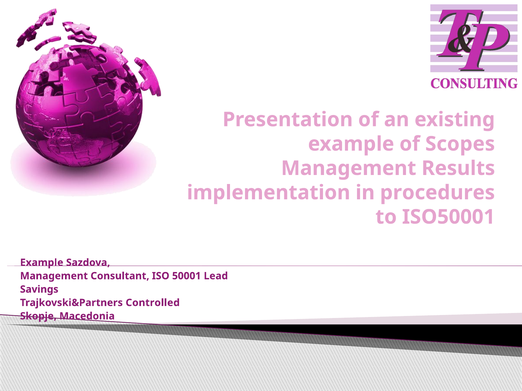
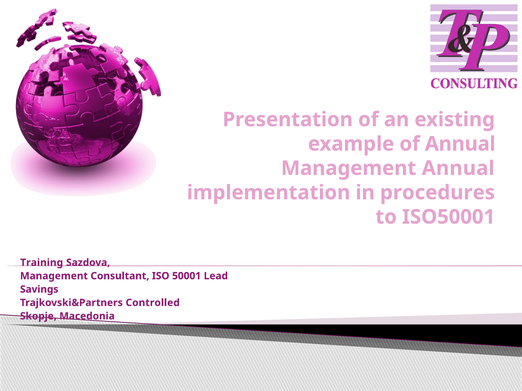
of Scopes: Scopes -> Annual (460, 144)
Management Results: Results -> Annual (458, 168)
Example: Example -> Training (42, 263)
